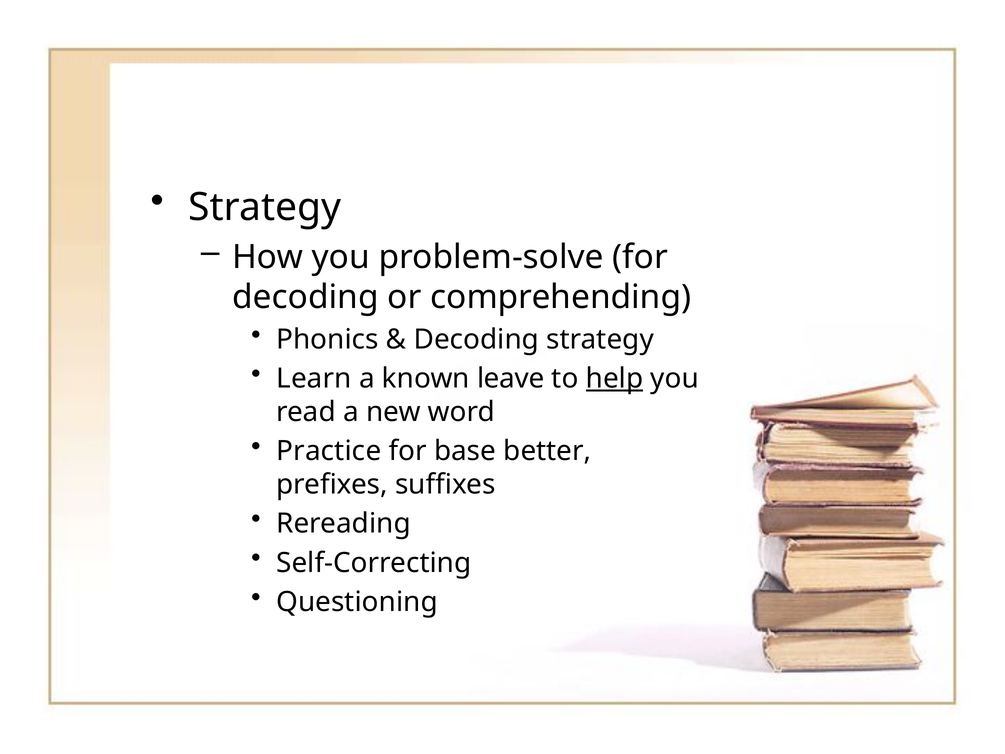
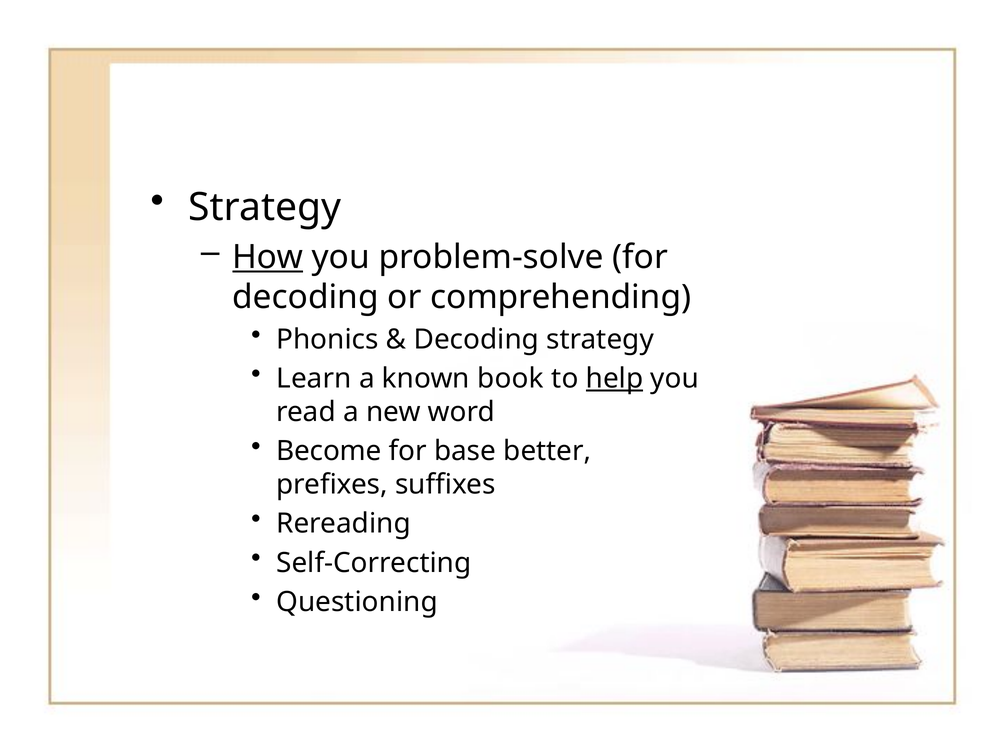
How underline: none -> present (268, 257)
leave: leave -> book (511, 378)
Practice: Practice -> Become (329, 451)
